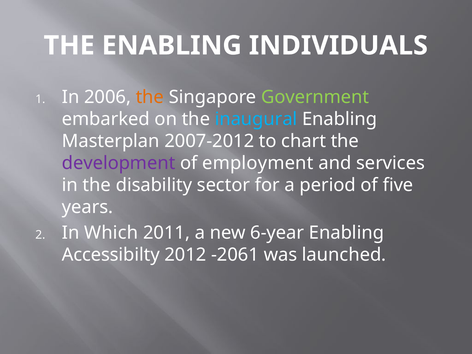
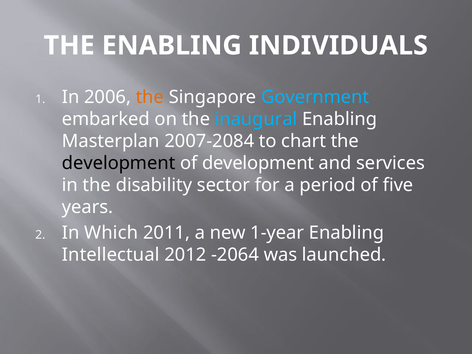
Government colour: light green -> light blue (315, 97)
2007-2012: 2007-2012 -> 2007-2084 (209, 141)
development colour: purple -> black (119, 163)
of employment: employment -> development (258, 163)
6-year: 6-year -> 1-year (277, 233)
Accessibilty: Accessibilty -> Intellectual (111, 255)
-2061: -2061 -> -2064 (235, 255)
